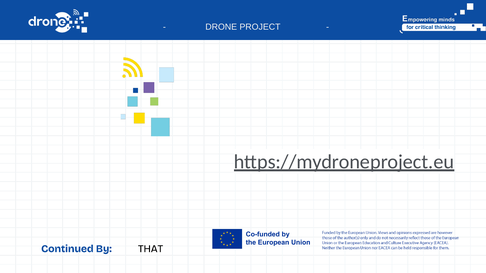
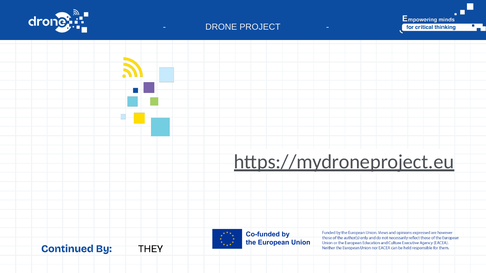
THAT: THAT -> THEY (151, 249)
